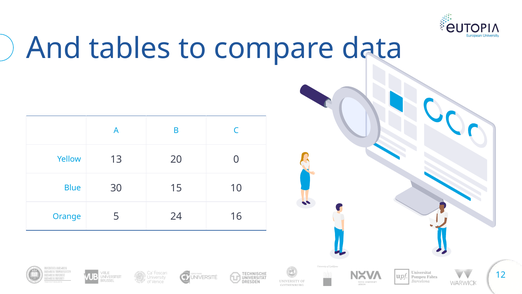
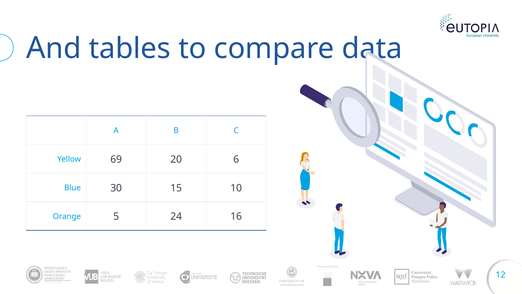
13: 13 -> 69 (116, 159)
0: 0 -> 6 (236, 159)
